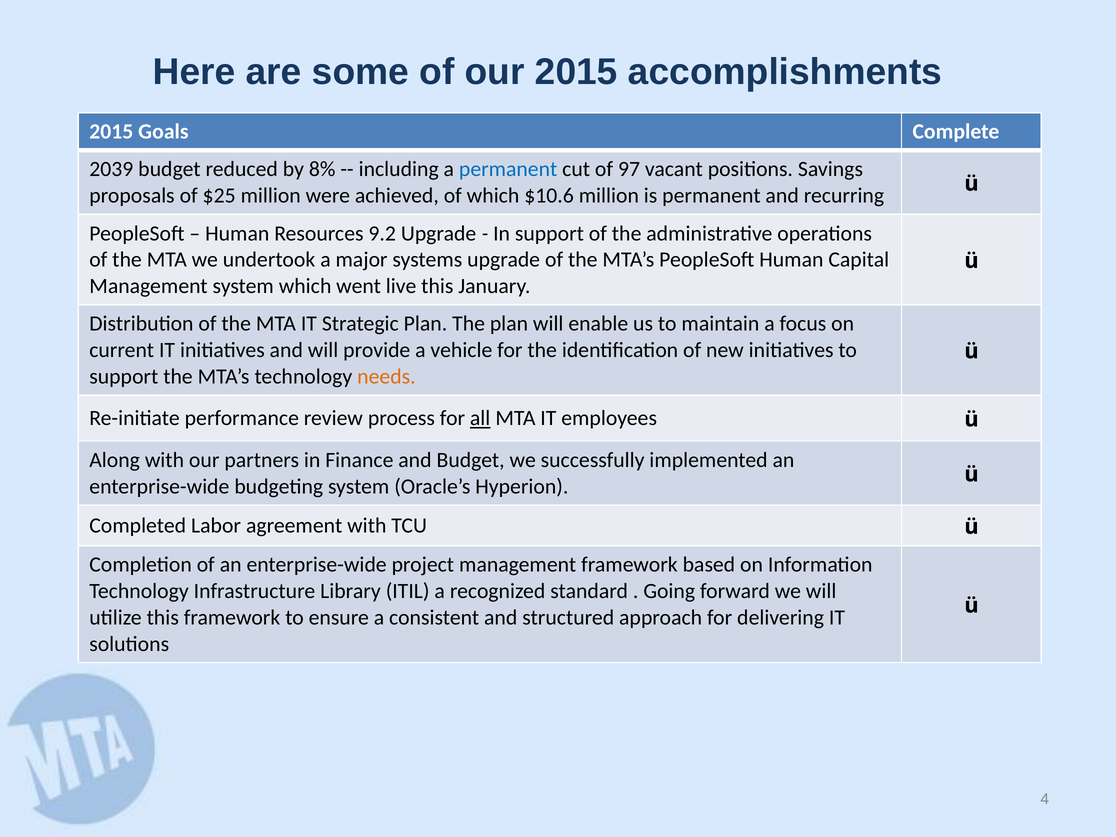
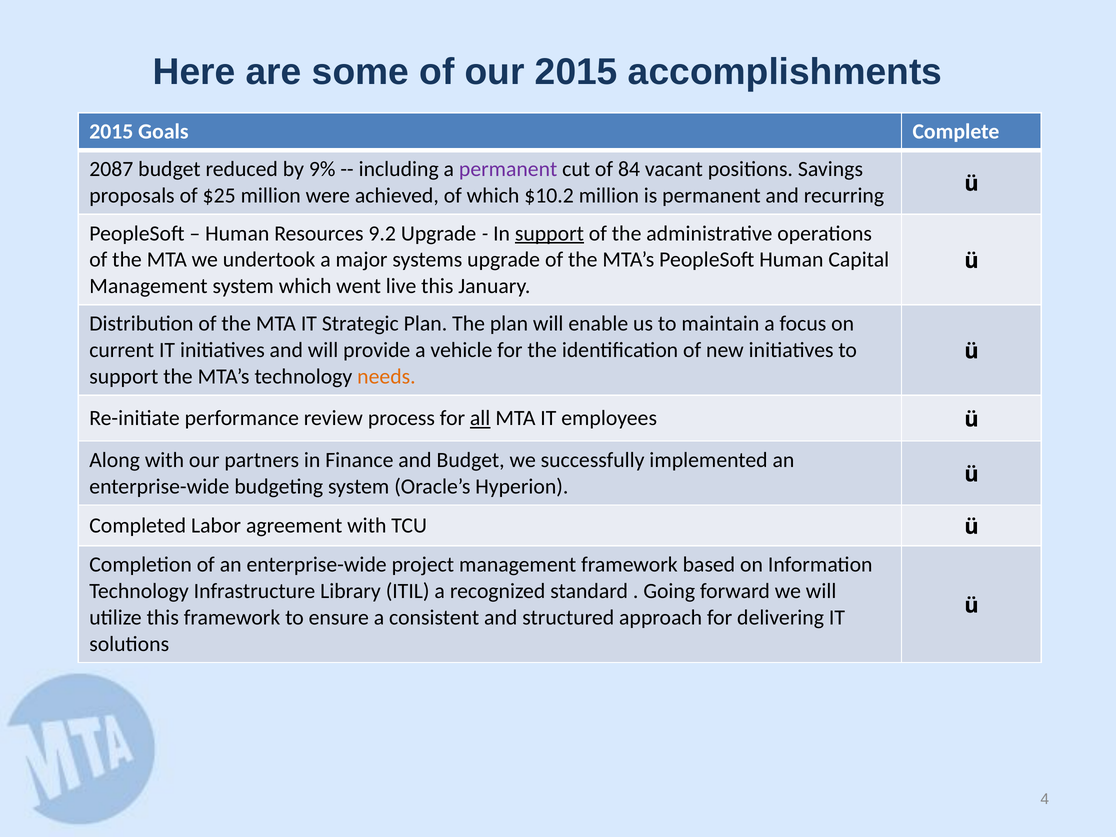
2039: 2039 -> 2087 (111, 169)
8%: 8% -> 9% (322, 169)
permanent colour: blue -> purple (508, 169)
97: 97 -> 84 (629, 169)
$10.6: $10.6 -> $10.2 (549, 196)
support underline: none -> present (549, 233)
